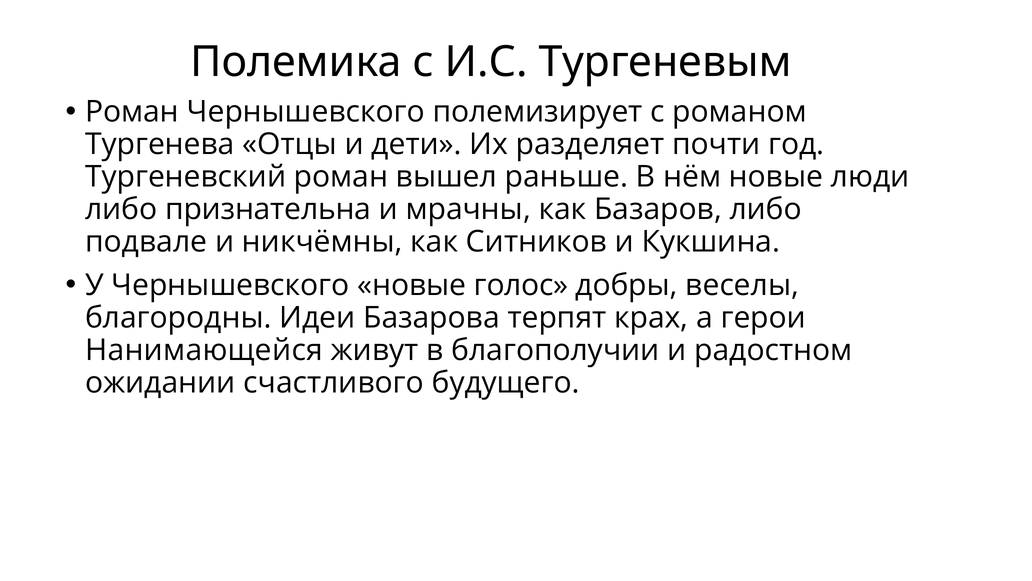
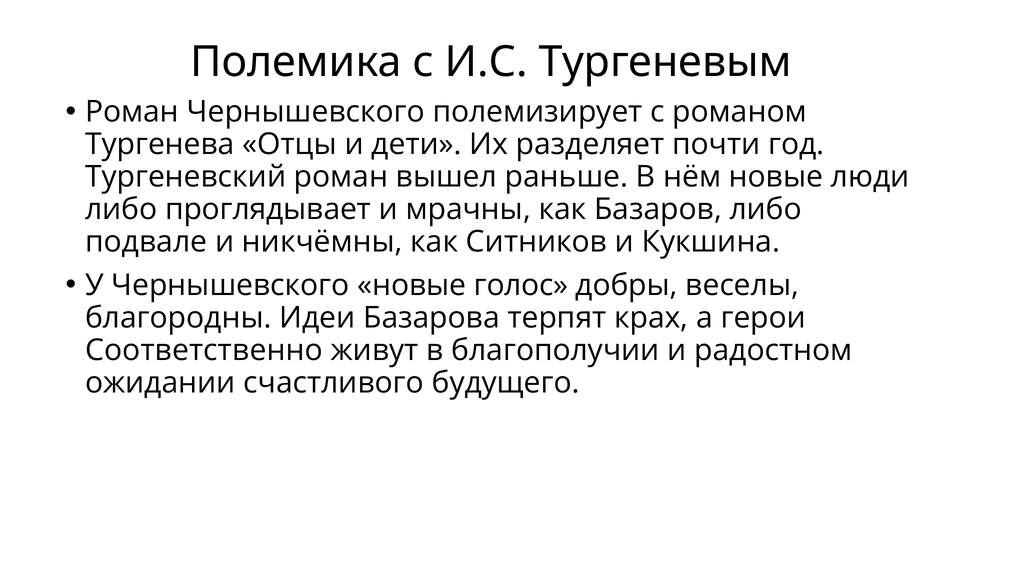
признательна: признательна -> проглядывает (268, 209)
Нанимающейся: Нанимающейся -> Соответственно (204, 350)
